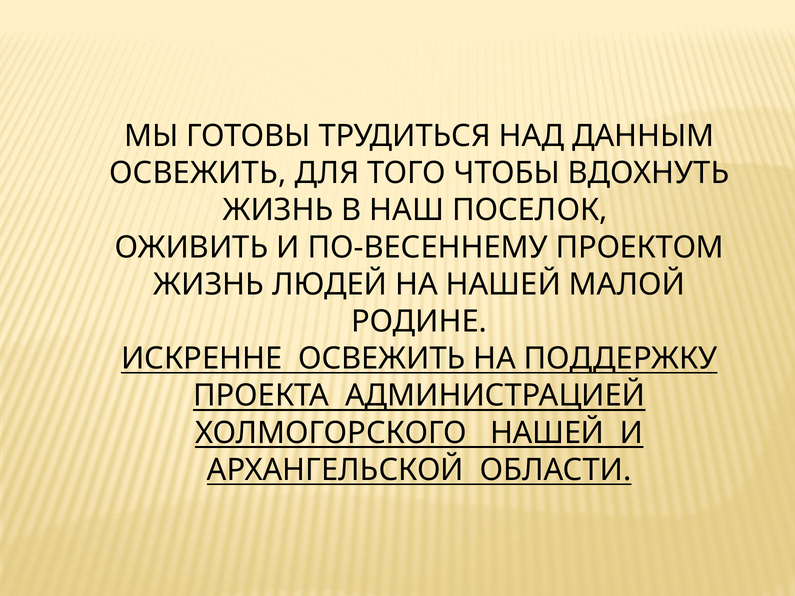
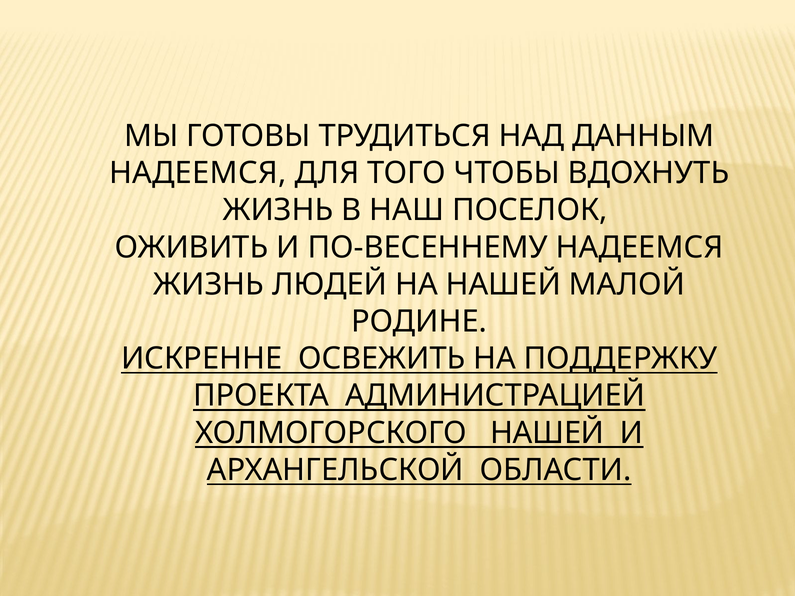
ОСВЕЖИТЬ: ОСВЕЖИТЬ -> НАДЕЕМСЯ (198, 173)
ПО-ВЕСЕННЕМУ ПРОЕКТОМ: ПРОЕКТОМ -> НАДЕЕМСЯ (640, 247)
